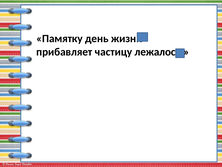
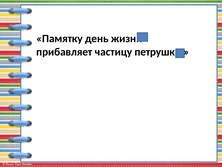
лежалось: лежалось -> петрушки (158, 52)
